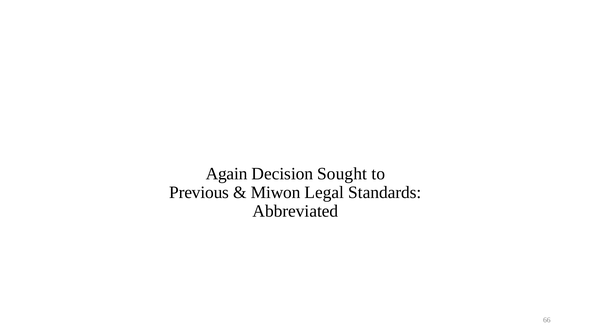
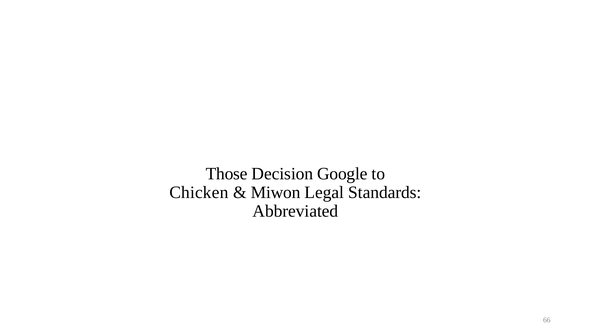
Again: Again -> Those (227, 174)
Sought: Sought -> Google (342, 174)
Previous: Previous -> Chicken (199, 193)
